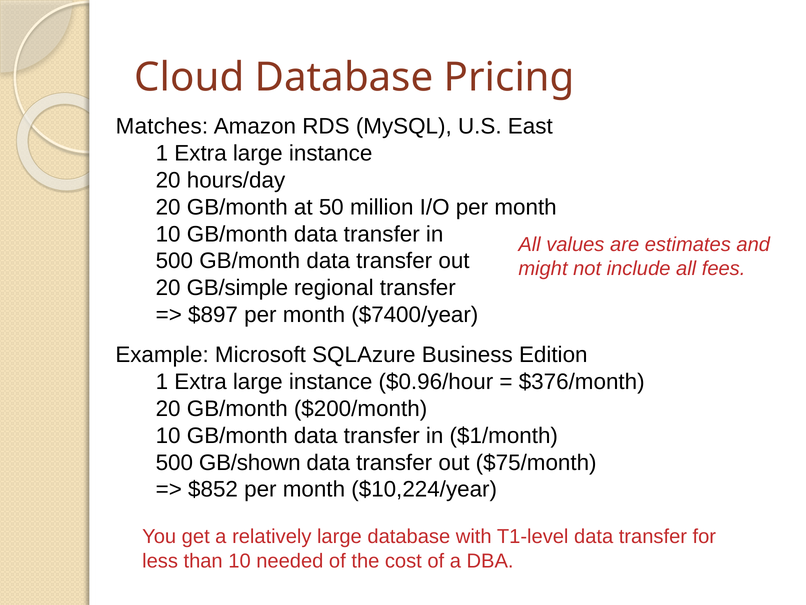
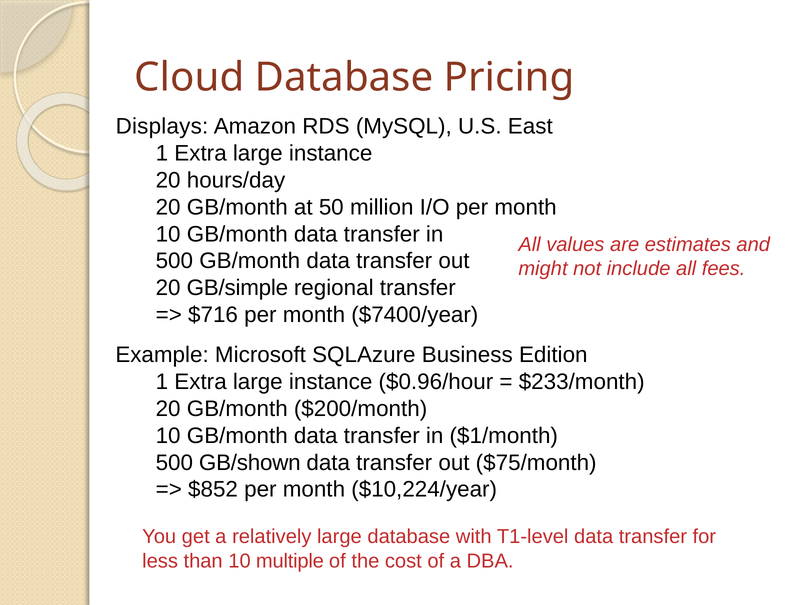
Matches: Matches -> Displays (162, 126)
$897: $897 -> $716 (213, 315)
$376/month: $376/month -> $233/month (582, 382)
needed: needed -> multiple (290, 560)
